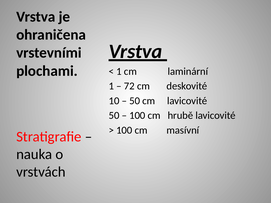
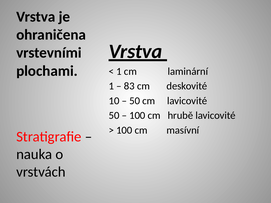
72: 72 -> 83 (129, 86)
